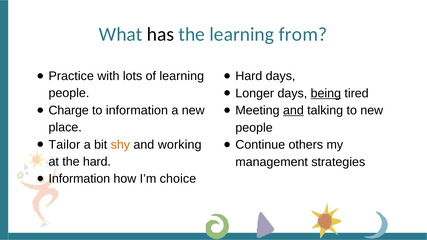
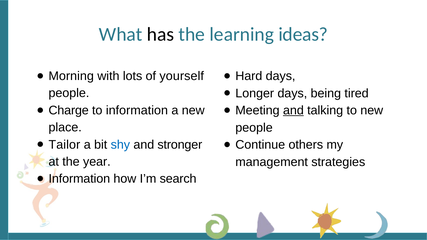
from: from -> ideas (303, 35)
Practice: Practice -> Morning (71, 76)
of learning: learning -> yourself (182, 76)
being underline: present -> none (326, 93)
shy colour: orange -> blue (120, 145)
working: working -> stronger (180, 145)
the hard: hard -> year (97, 162)
choice: choice -> search (178, 179)
